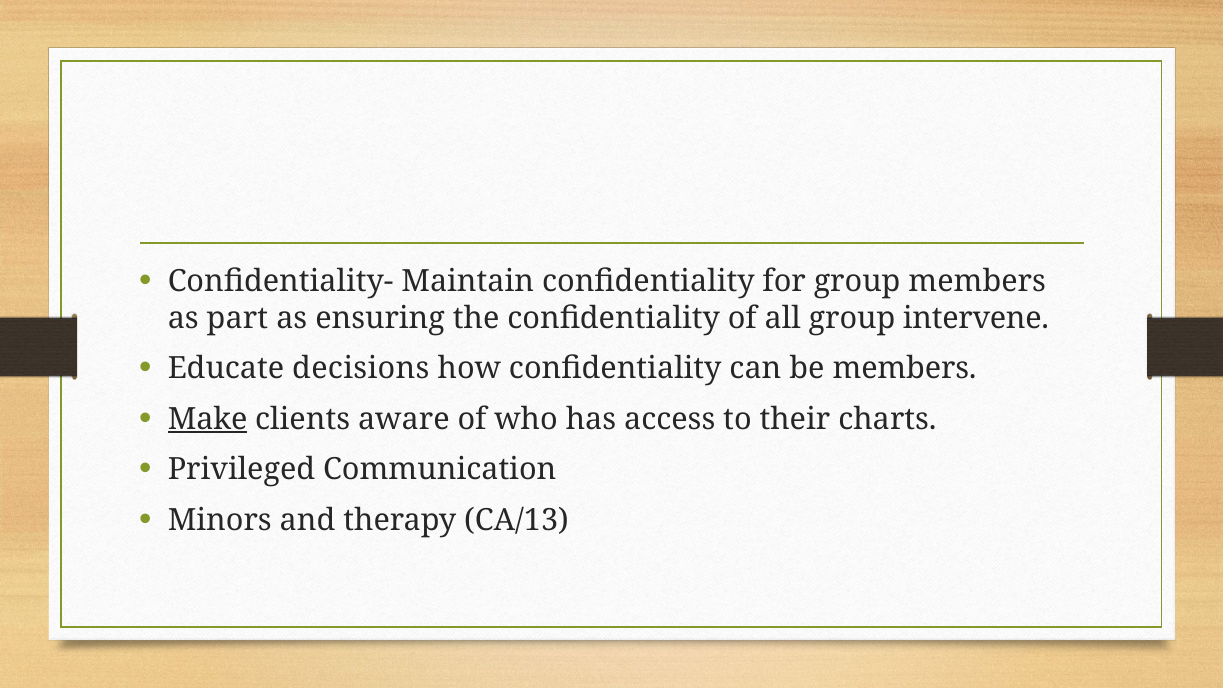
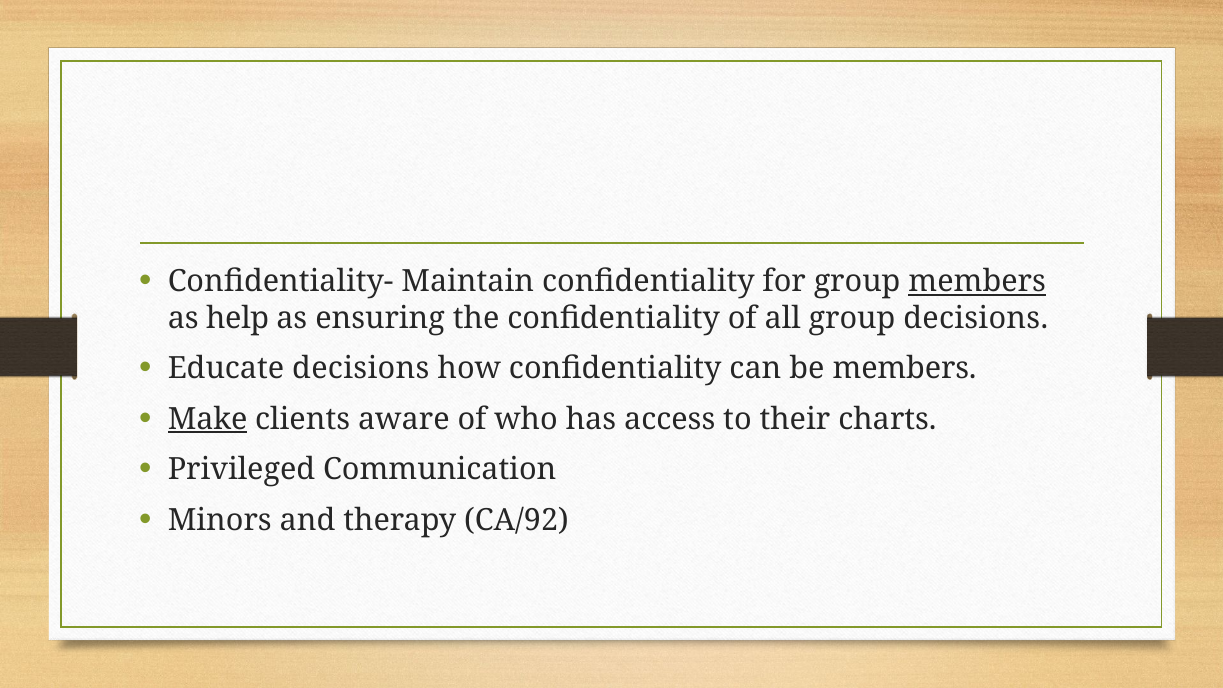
members underline: none -> present (977, 282)
part: part -> help (238, 318)
group intervene: intervene -> decisions (976, 318)
CA/13: CA/13 -> CA/92 (516, 520)
